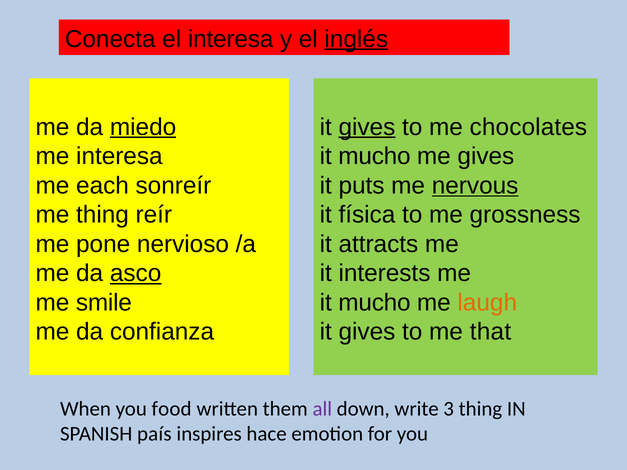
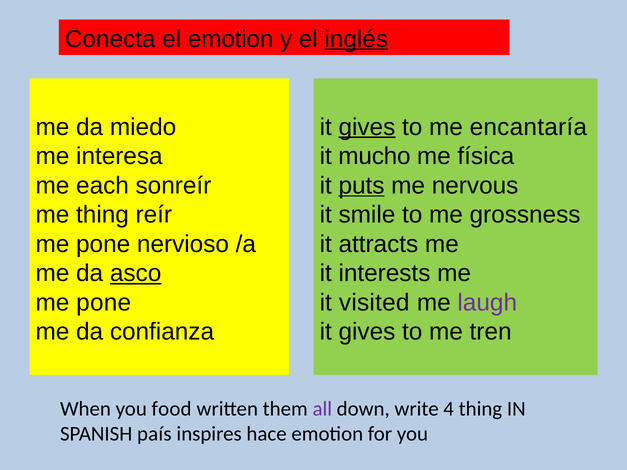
el interesa: interesa -> emotion (231, 39)
miedo underline: present -> none (143, 127)
chocolates: chocolates -> encantaría (528, 127)
me gives: gives -> física (486, 156)
puts underline: none -> present (362, 186)
nervous underline: present -> none (475, 186)
física: física -> smile (367, 215)
smile: smile -> pone (104, 303)
mucho: mucho -> visited (374, 303)
laugh colour: orange -> purple (487, 303)
that: that -> tren (491, 332)
3: 3 -> 4 (449, 409)
